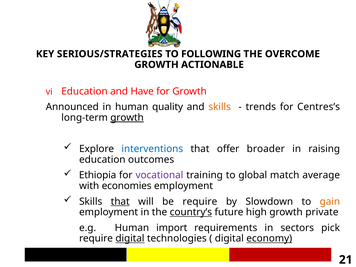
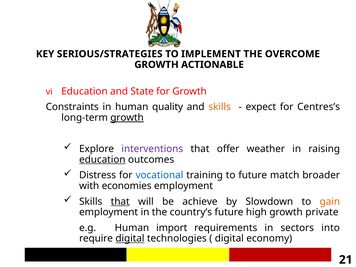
FOLLOWING: FOLLOWING -> IMPLEMENT (211, 54)
Have: Have -> State (142, 91)
Announced: Announced -> Constraints (72, 107)
trends: trends -> expect (261, 107)
interventions colour: blue -> purple (152, 149)
broader: broader -> weather (266, 149)
education underline: none -> present (102, 160)
Ethiopia: Ethiopia -> Distress (98, 175)
vocational colour: purple -> blue (159, 175)
to global: global -> future (253, 175)
average: average -> broader (321, 175)
be require: require -> achieve (200, 201)
country’s underline: present -> none (191, 212)
pick: pick -> into (331, 228)
economy underline: present -> none (269, 238)
